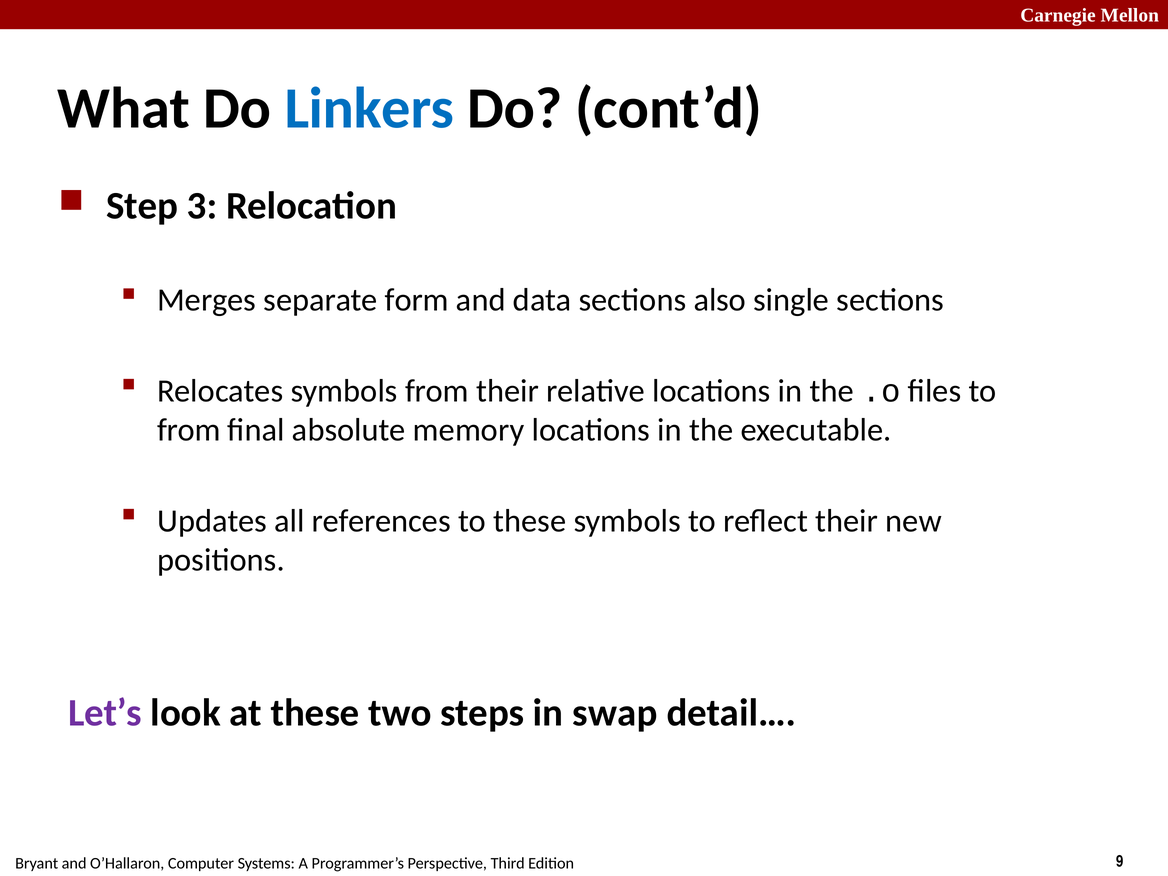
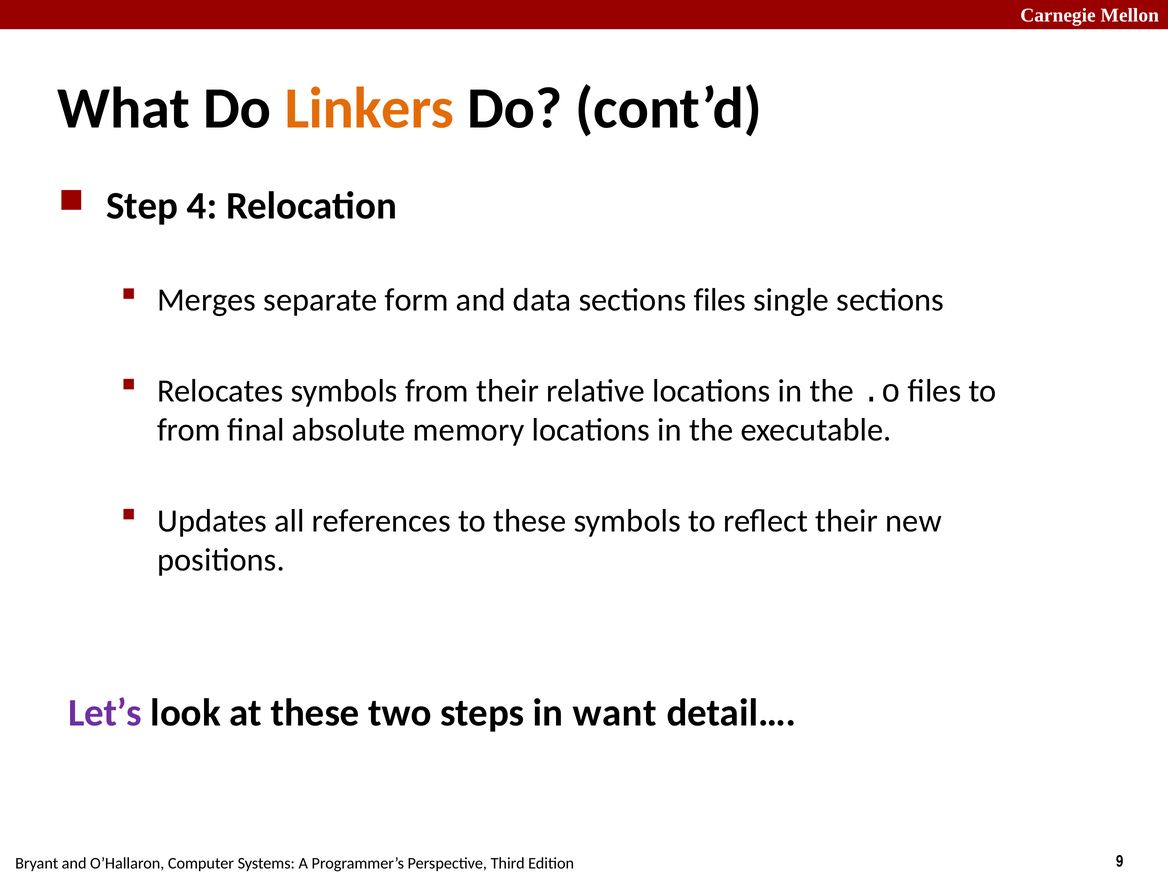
Linkers colour: blue -> orange (369, 108)
3: 3 -> 4 (202, 206)
sections also: also -> files (720, 300)
swap: swap -> want (615, 713)
